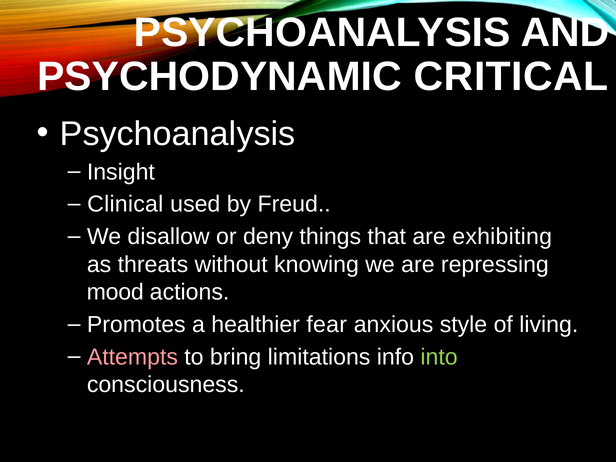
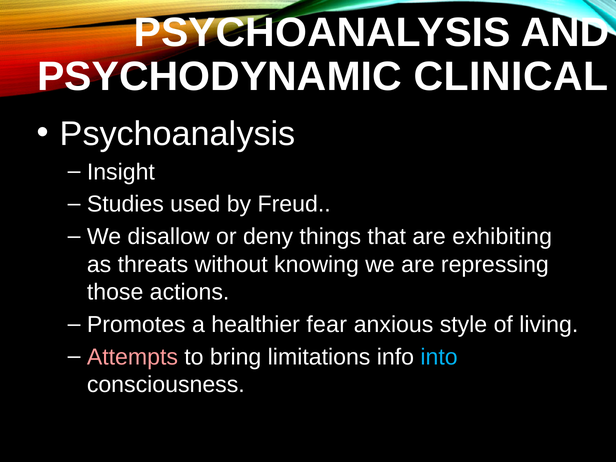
CRITICAL: CRITICAL -> CLINICAL (511, 77)
Clinical: Clinical -> Studies (125, 204)
mood: mood -> those (115, 292)
into colour: light green -> light blue (439, 357)
